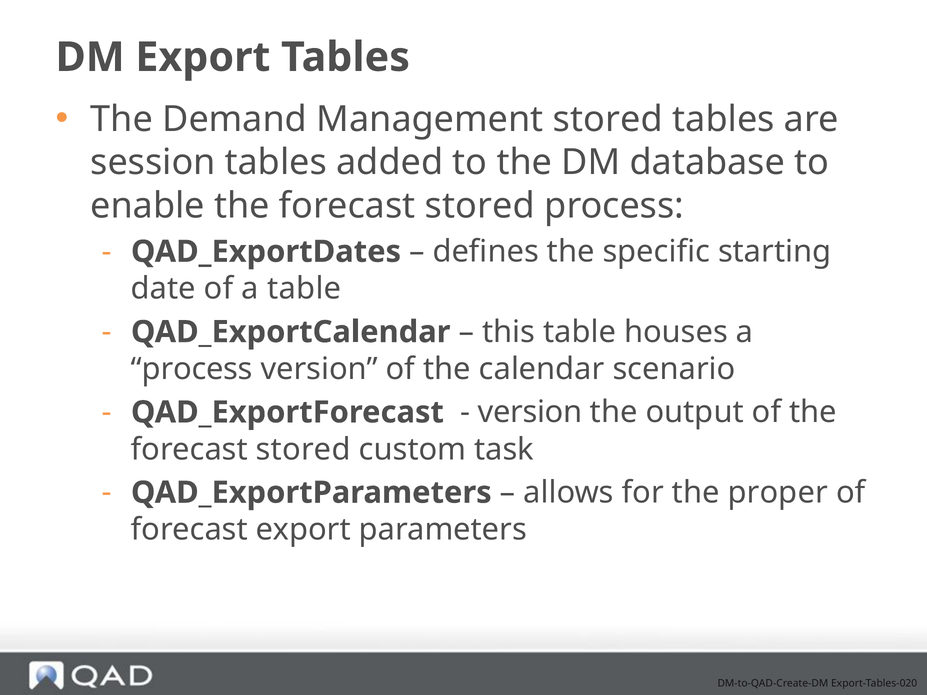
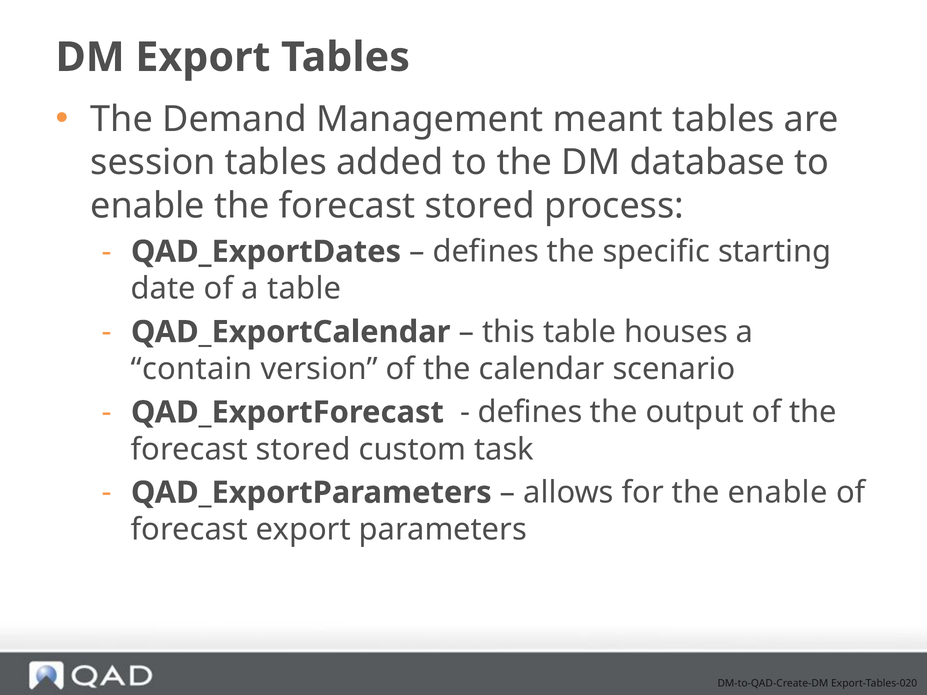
Management stored: stored -> meant (608, 119)
process: process -> contain (192, 369)
version: version -> defines (530, 412)
the proper: proper -> enable (778, 493)
